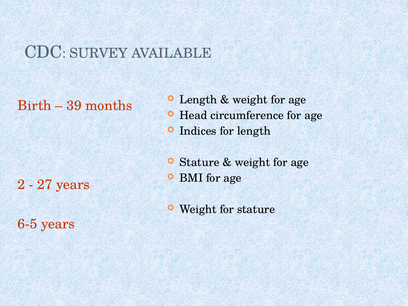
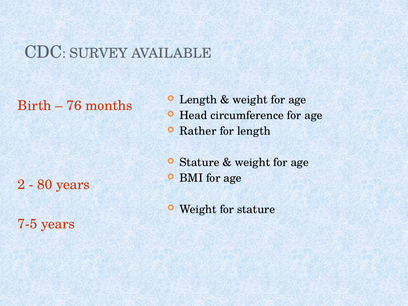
39: 39 -> 76 (74, 106)
Indices: Indices -> Rather (198, 131)
27: 27 -> 80 (45, 185)
6-5: 6-5 -> 7-5 (27, 224)
